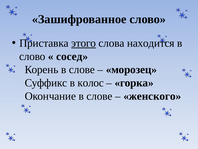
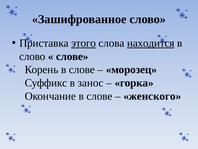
находится underline: none -> present (151, 43)
сосед: сосед -> слове (72, 56)
колос: колос -> занос (91, 83)
